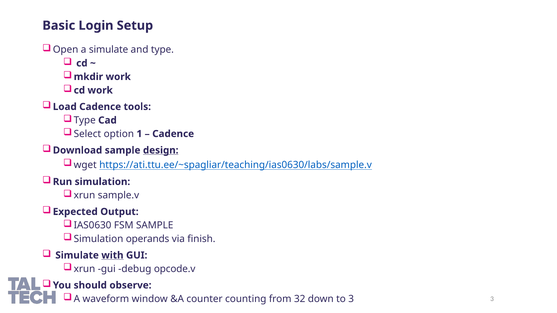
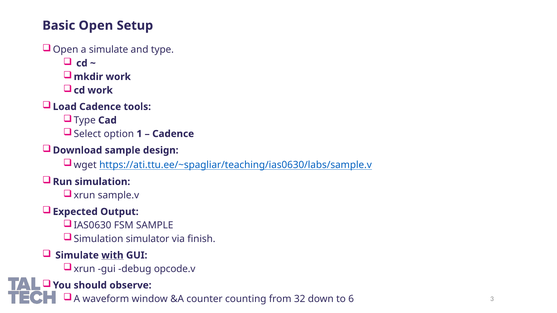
Basic Login: Login -> Open (96, 26)
design underline: present -> none (161, 150)
operands: operands -> simulator (148, 239)
to 3: 3 -> 6 (351, 299)
